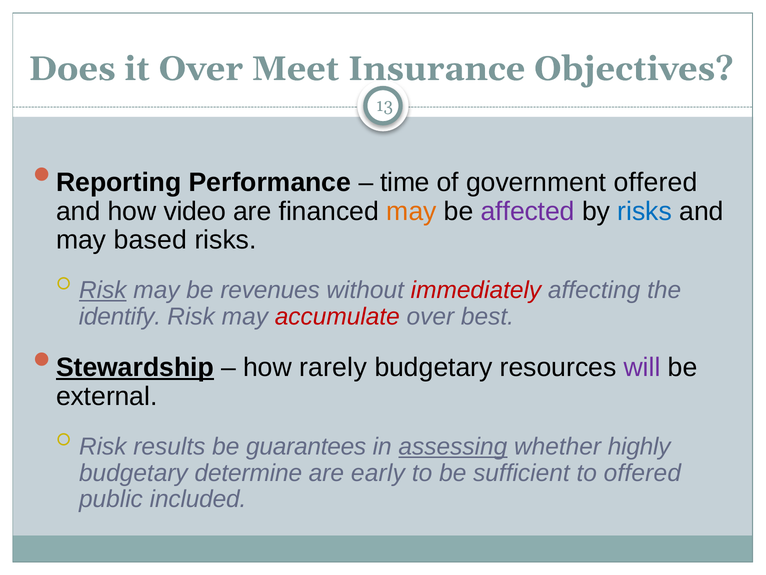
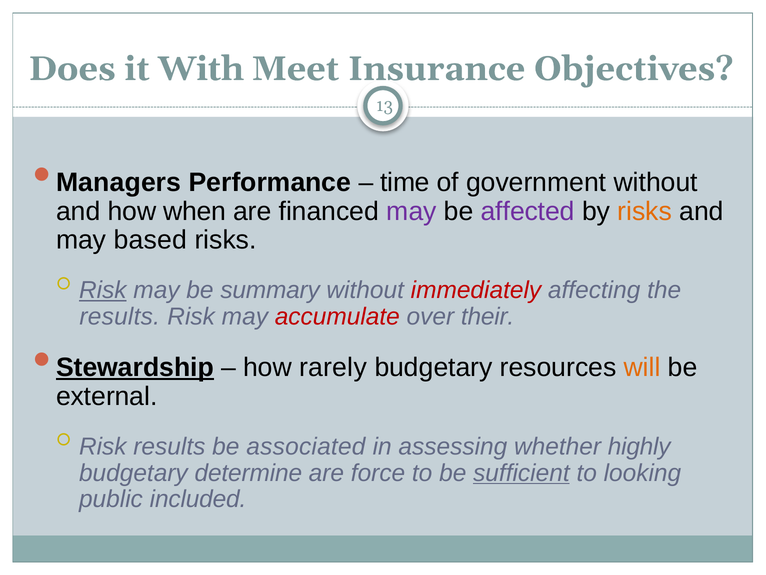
it Over: Over -> With (201, 69)
Reporting: Reporting -> Managers (119, 182)
government offered: offered -> without (656, 182)
video: video -> when (195, 211)
may colour: orange -> purple (411, 211)
risks colour: blue -> orange (645, 211)
revenues: revenues -> summary (270, 290)
identify: identify -> results (120, 316)
best: best -> their (488, 316)
will colour: purple -> orange (642, 367)
guarantees: guarantees -> associated (306, 446)
assessing underline: present -> none (453, 446)
early: early -> force (378, 473)
sufficient underline: none -> present (521, 473)
to offered: offered -> looking (642, 473)
